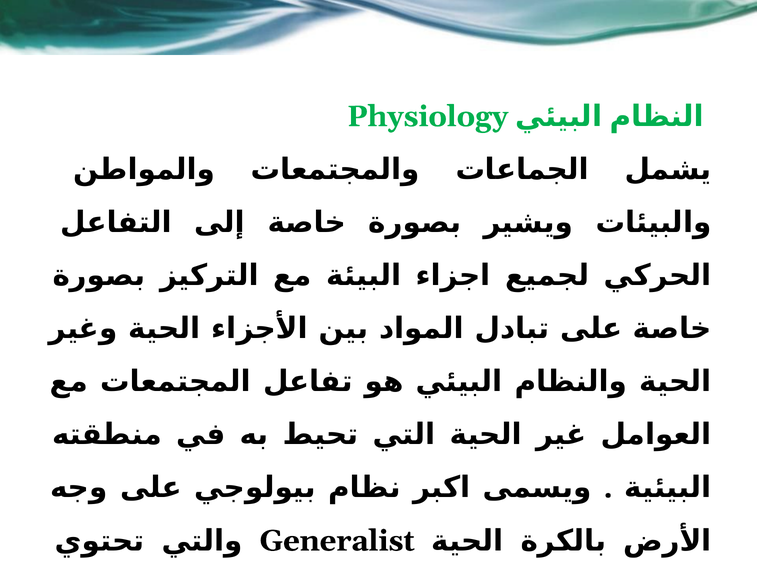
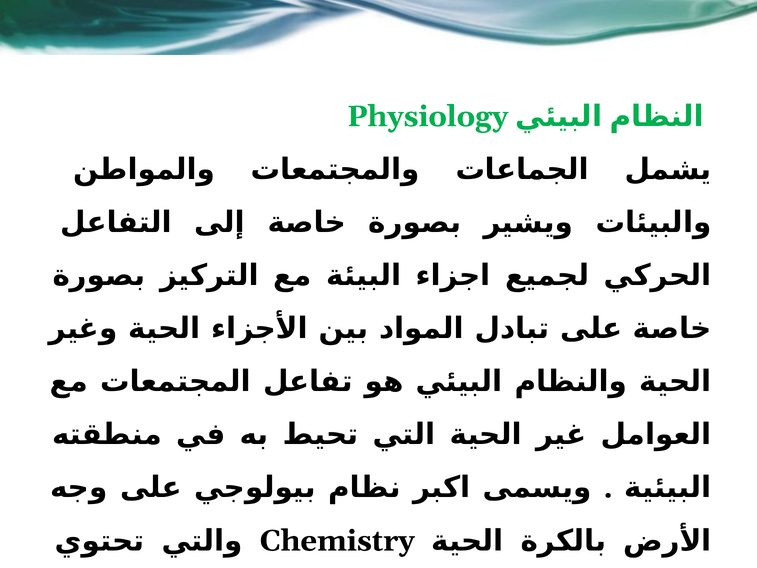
Generalist: Generalist -> Chemistry (337, 541)
